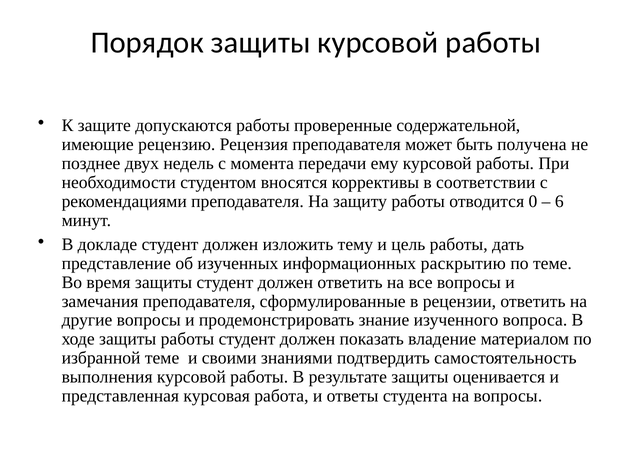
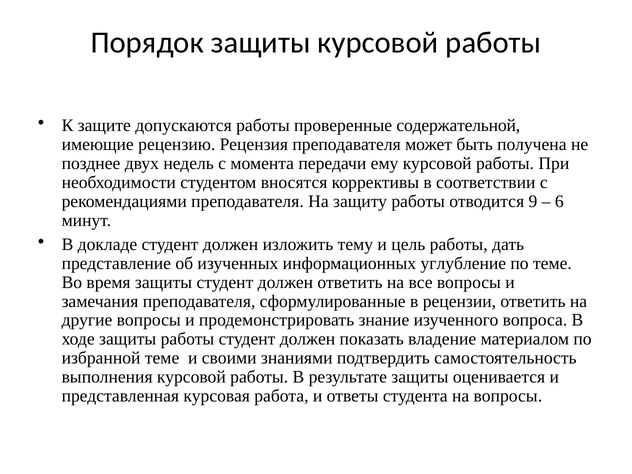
0: 0 -> 9 (533, 201)
раскрытию: раскрытию -> углубление (463, 263)
